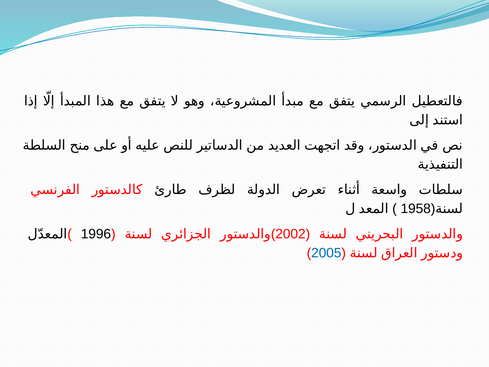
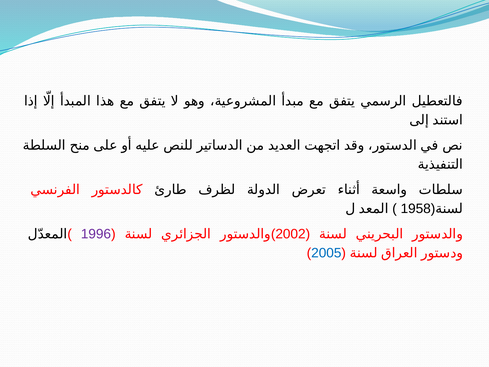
1996 colour: black -> purple (96, 234)
